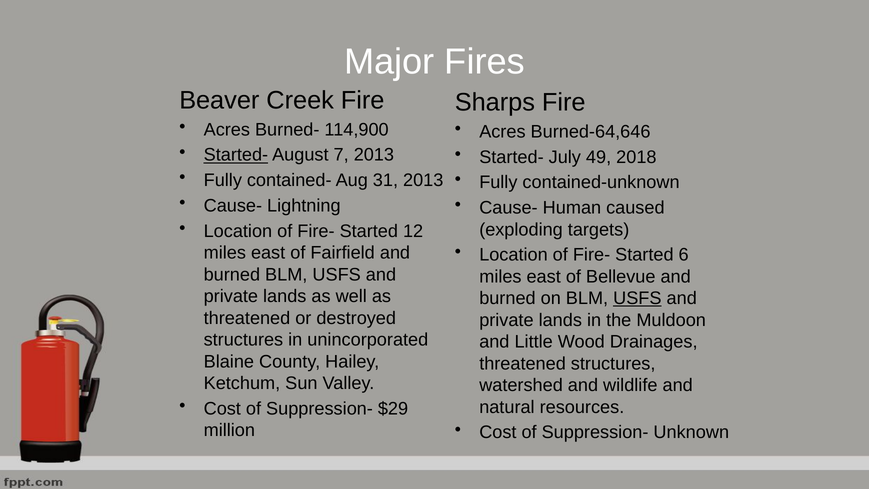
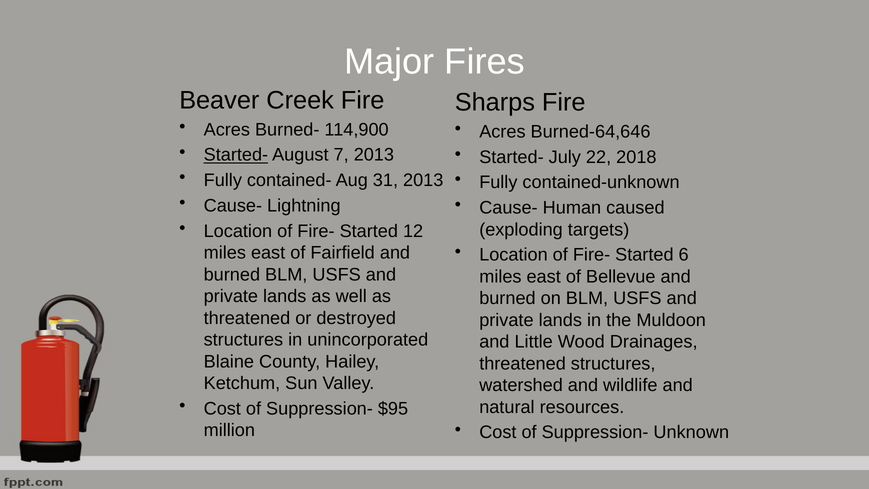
49: 49 -> 22 (599, 157)
USFS underline: present -> none (637, 298)
$29: $29 -> $95 (393, 408)
